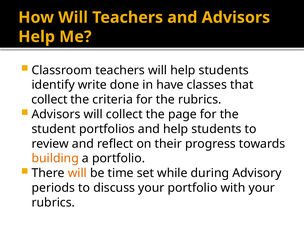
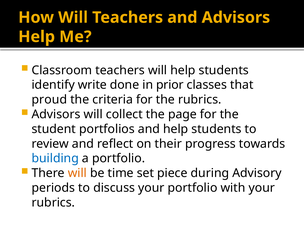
have: have -> prior (170, 85)
collect: collect -> proud (49, 100)
building colour: orange -> blue (55, 158)
while: while -> piece (172, 173)
